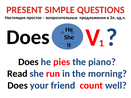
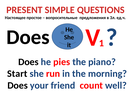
Read: Read -> Start (17, 74)
